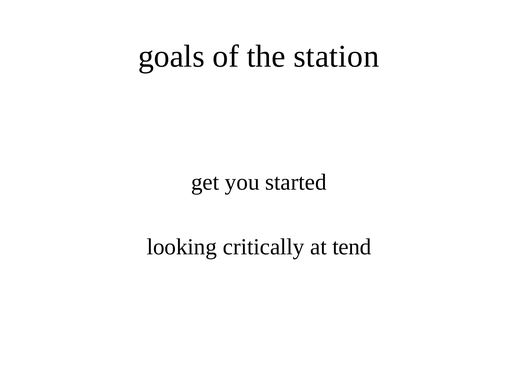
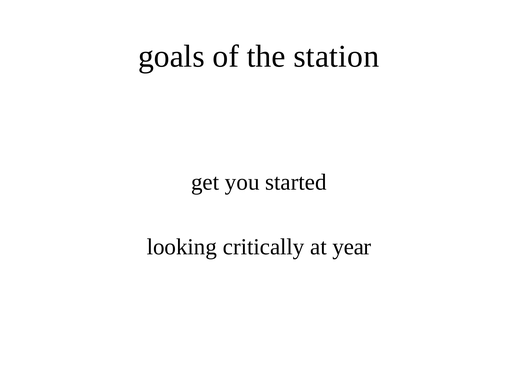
tend: tend -> year (352, 247)
